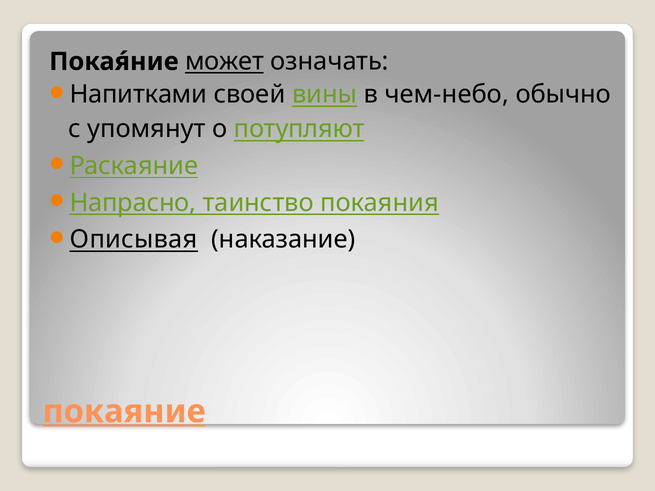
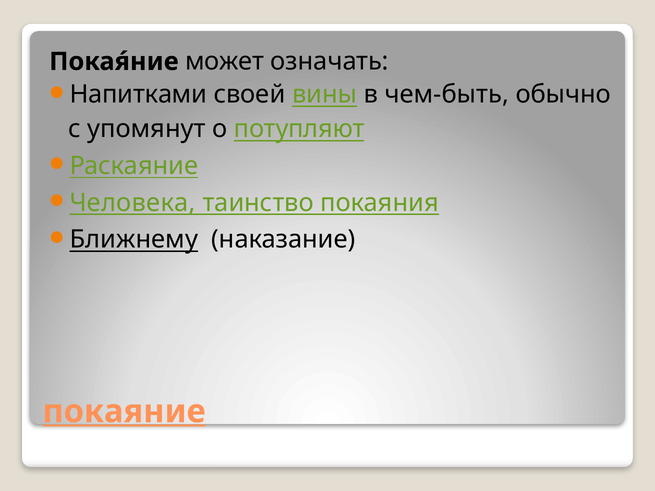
может underline: present -> none (225, 62)
чем-небо: чем-небо -> чем-быть (447, 94)
Напрасно: Напрасно -> Человека (133, 203)
Описывая: Описывая -> Ближнему (134, 240)
